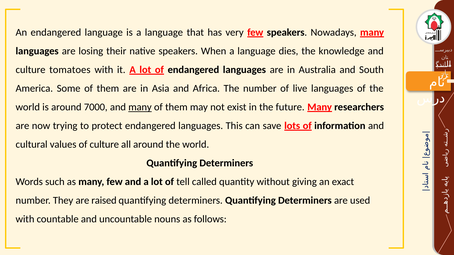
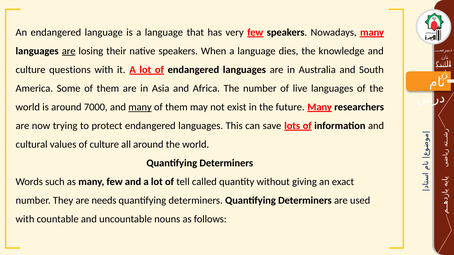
are underline: none -> present (69, 51)
tomatoes: tomatoes -> questions (70, 70)
raised: raised -> needs (104, 201)
